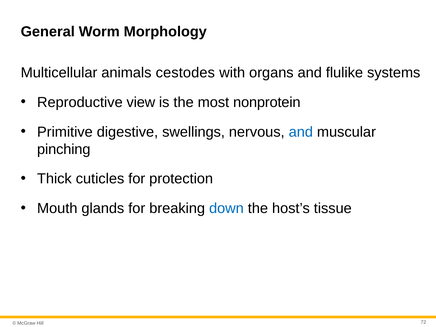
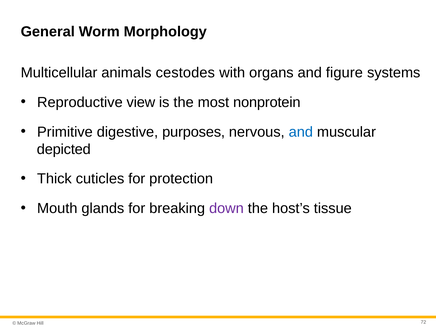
flulike: flulike -> figure (344, 73)
swellings: swellings -> purposes (194, 132)
pinching: pinching -> depicted (64, 149)
down colour: blue -> purple (226, 208)
